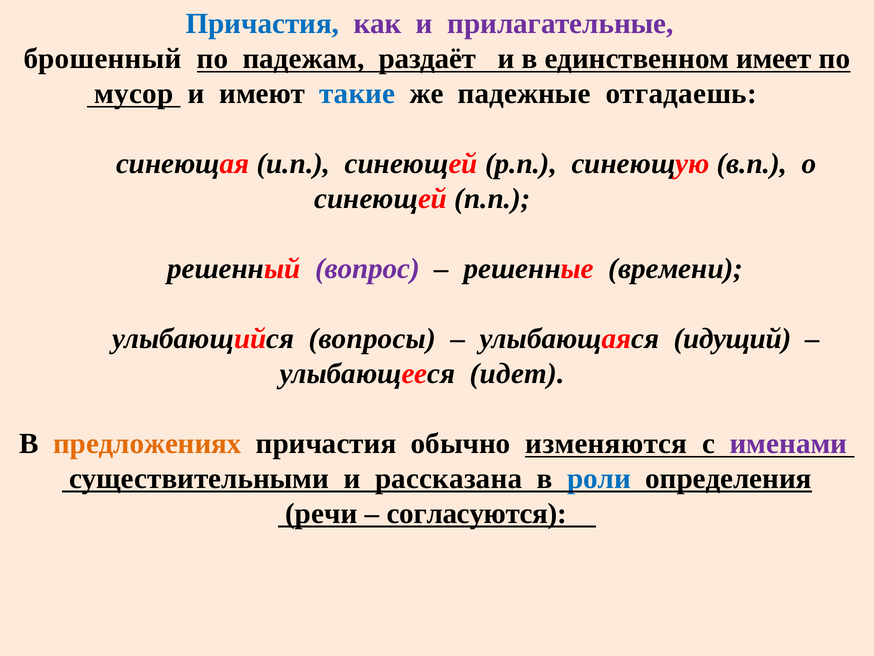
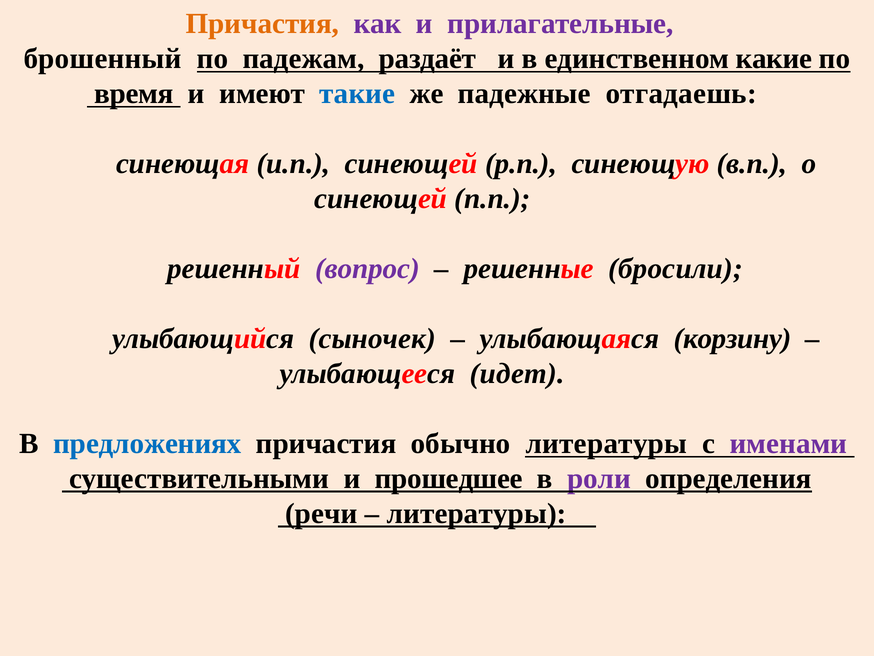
Причастия colour: blue -> orange (262, 24)
имеет: имеет -> какие (774, 59)
мусор: мусор -> время (134, 94)
времени: времени -> бросили (676, 269)
вопросы: вопросы -> сыночек (372, 338)
идущий: идущий -> корзину (733, 338)
предложениях colour: orange -> blue (147, 443)
обычно изменяются: изменяются -> литературы (606, 443)
рассказана: рассказана -> прошедшее (449, 478)
роли colour: blue -> purple (599, 478)
согласуются: согласуются -> литературы (477, 513)
